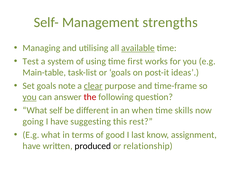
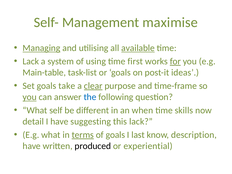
strengths: strengths -> maximise (170, 22)
Managing underline: none -> present (41, 48)
Test: Test -> Lack (31, 61)
for underline: none -> present (175, 61)
note: note -> take (67, 86)
the colour: red -> blue (90, 97)
going: going -> detail (33, 122)
this rest: rest -> lack (141, 122)
terms underline: none -> present (83, 135)
of good: good -> goals (115, 135)
assignment: assignment -> description (194, 135)
relationship: relationship -> experiential (148, 146)
